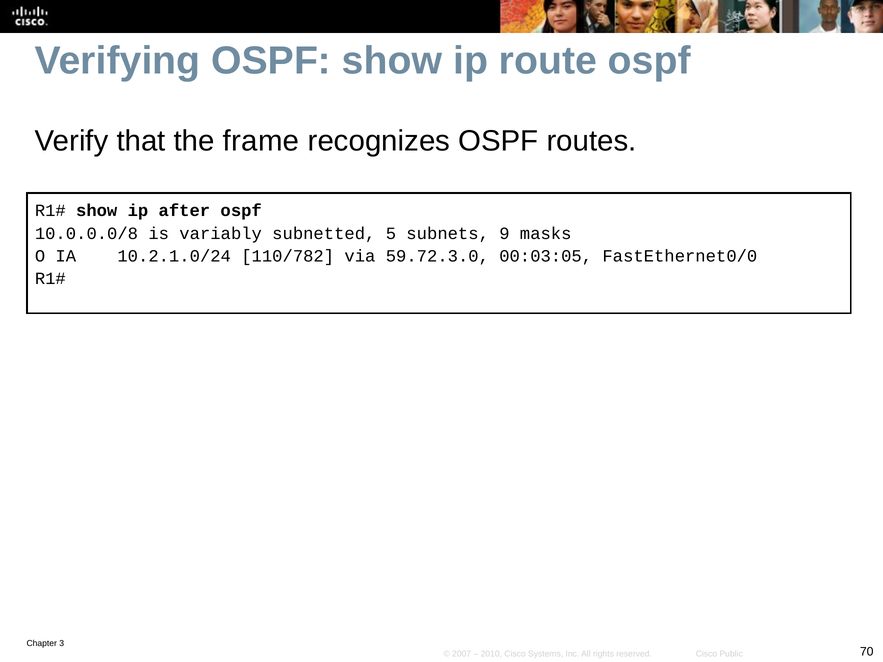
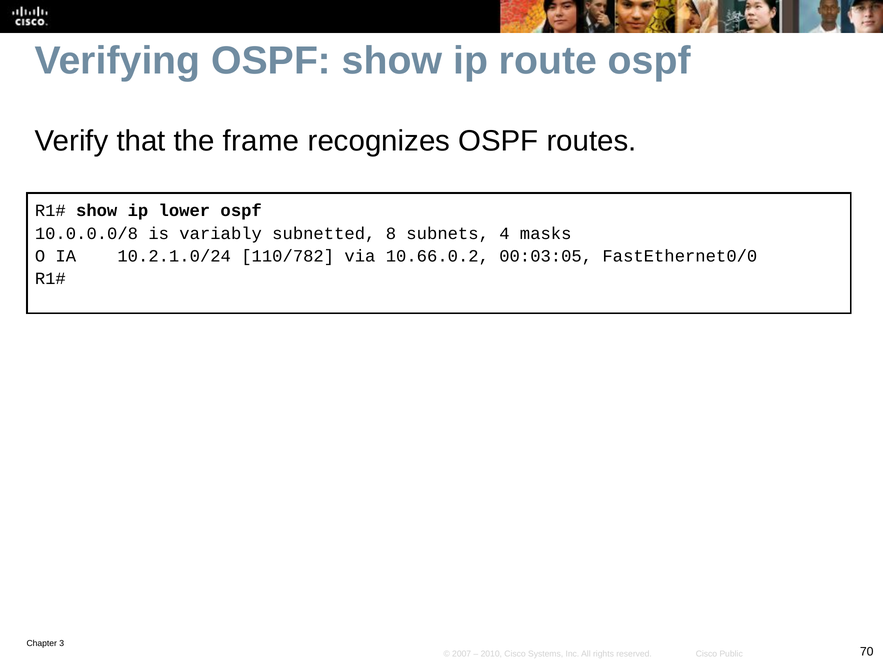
after: after -> lower (184, 211)
5: 5 -> 8 (391, 233)
9: 9 -> 4 (504, 233)
59.72.3.0: 59.72.3.0 -> 10.66.0.2 (437, 256)
